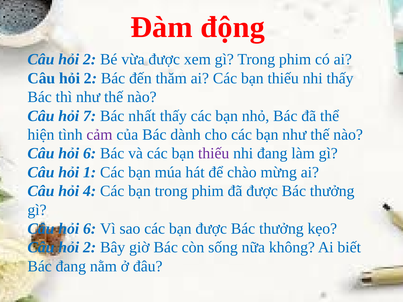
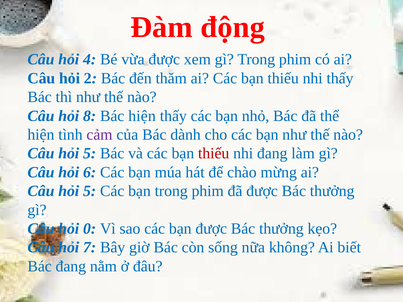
2: 2 -> 4 (90, 59)
7: 7 -> 8 (90, 116)
Bác nhất: nhất -> hiện (142, 116)
6: 6 -> 5 (90, 154)
thiếu colour: purple -> red (214, 154)
1: 1 -> 6 (90, 172)
4: 4 -> 5 (90, 191)
6: 6 -> 0 (90, 229)
2: 2 -> 7 (90, 248)
